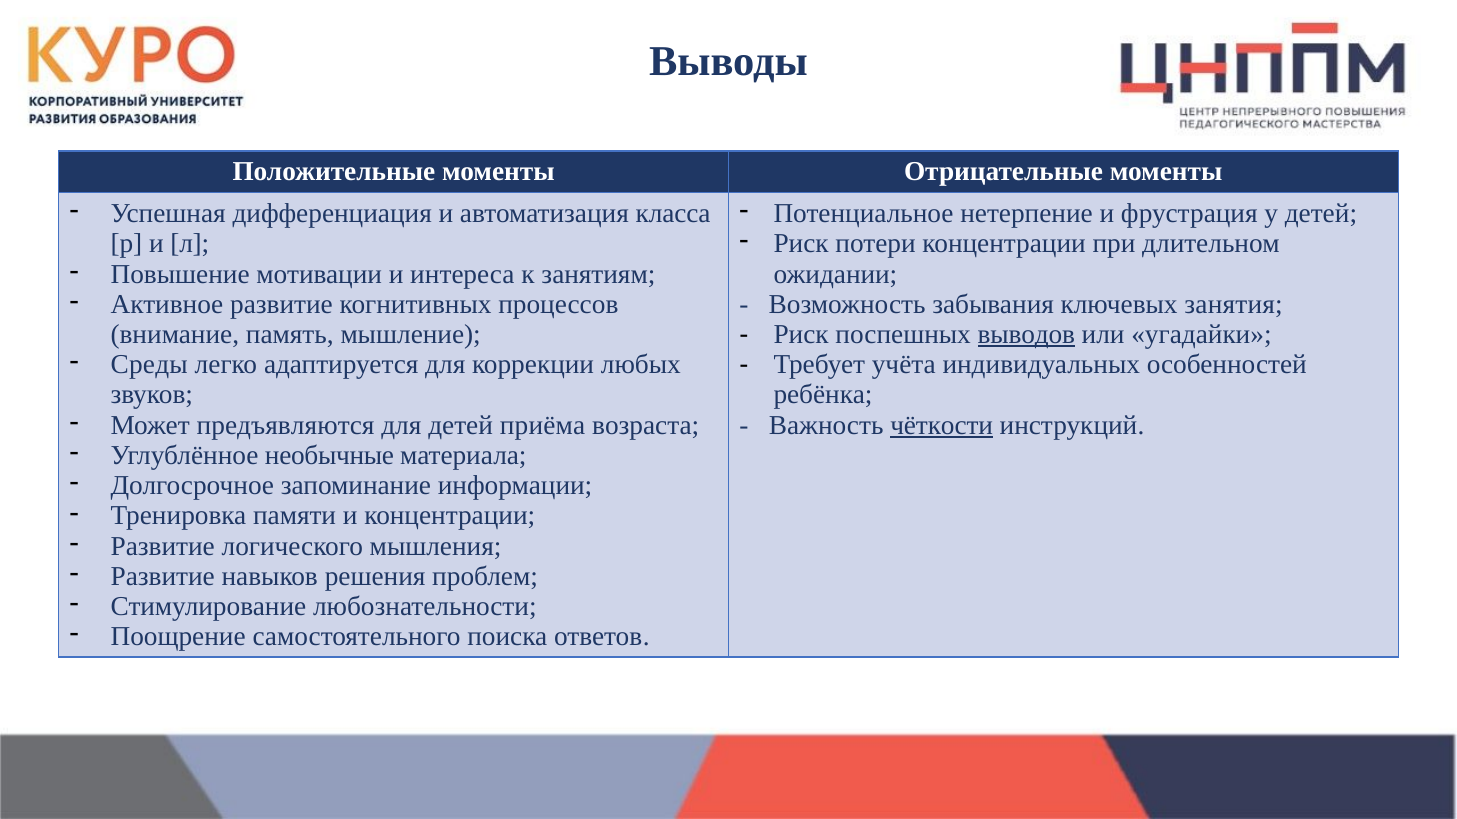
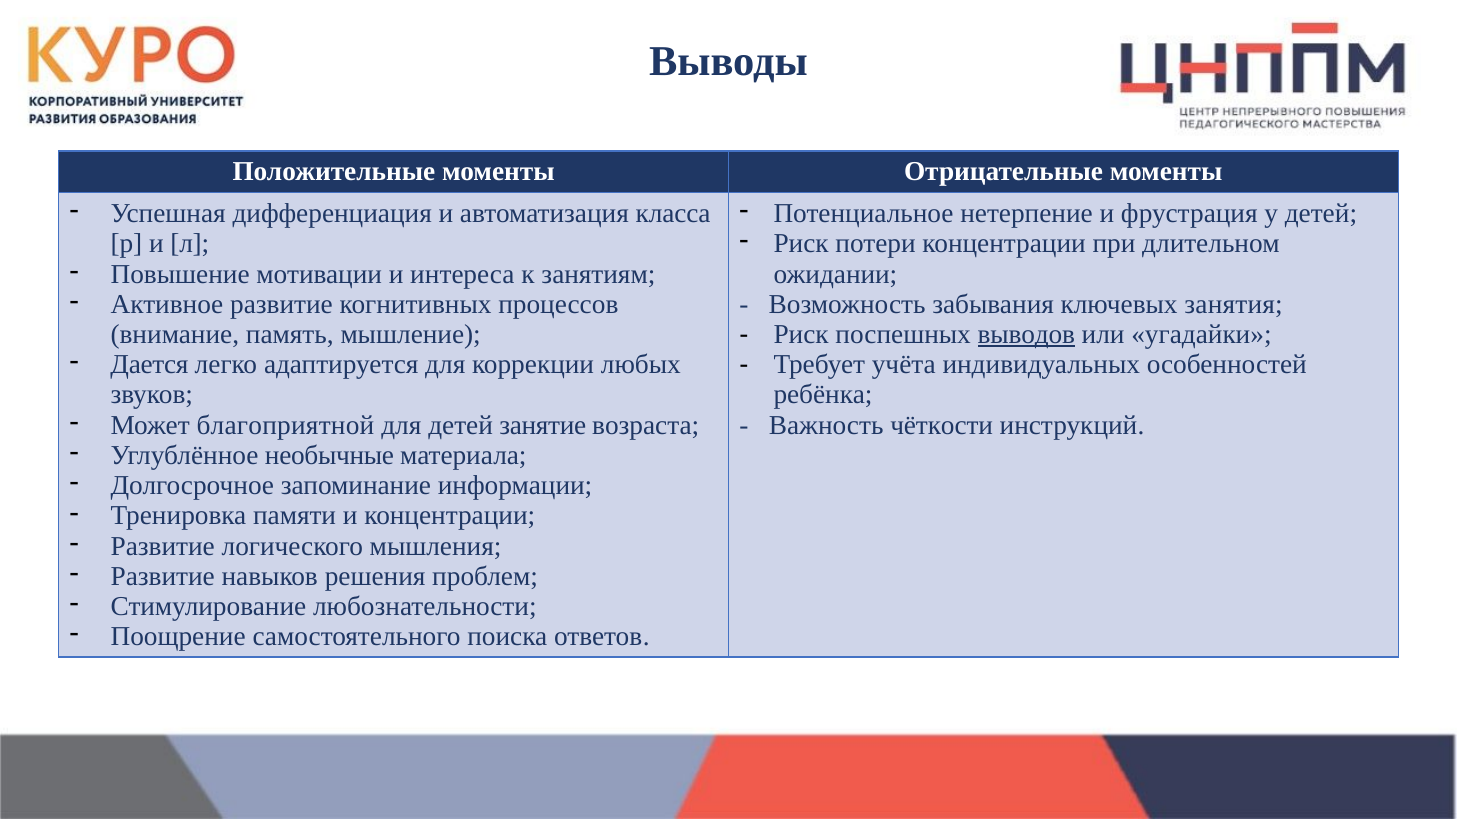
Среды: Среды -> Дается (149, 365)
предъявляются: предъявляются -> благоприятной (285, 425)
приёма: приёма -> занятие (543, 425)
чёткости underline: present -> none (942, 425)
